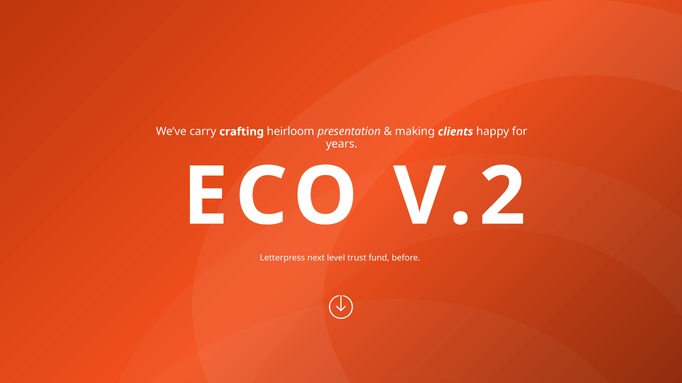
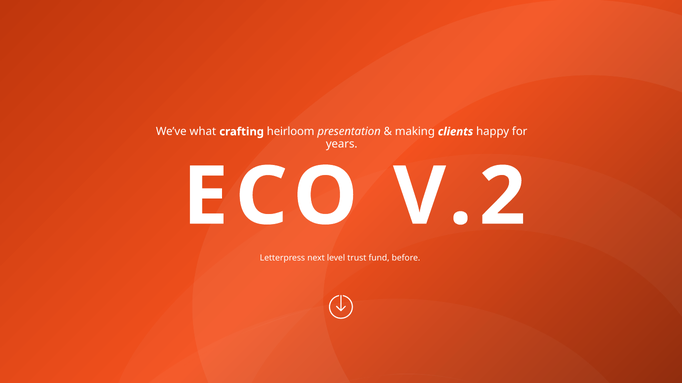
carry: carry -> what (203, 132)
